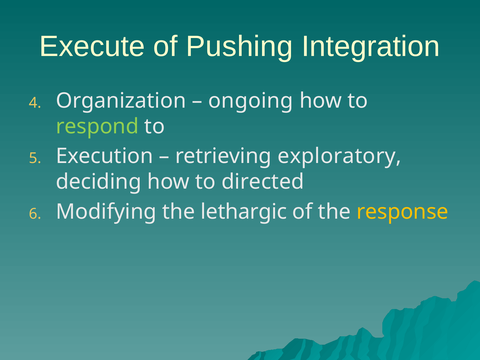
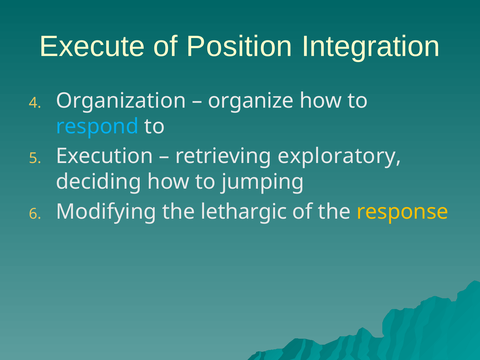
Pushing: Pushing -> Position (239, 47)
ongoing: ongoing -> organize (251, 101)
respond colour: light green -> light blue (97, 126)
directed: directed -> jumping (263, 182)
